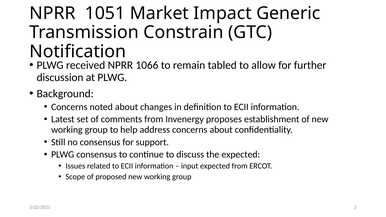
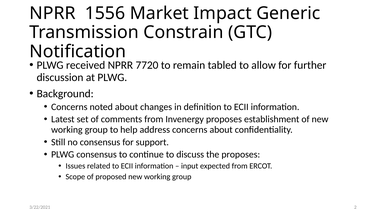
1051: 1051 -> 1556 (105, 13)
1066: 1066 -> 7720 (147, 65)
the expected: expected -> proposes (241, 155)
